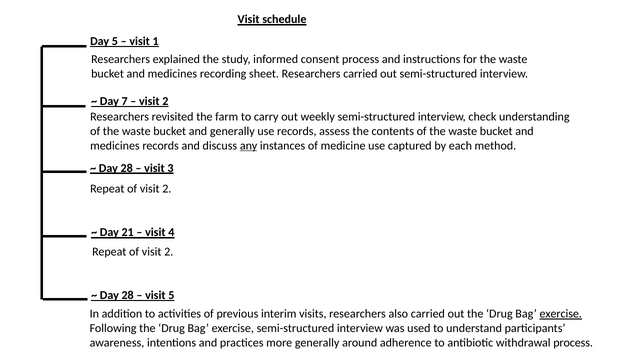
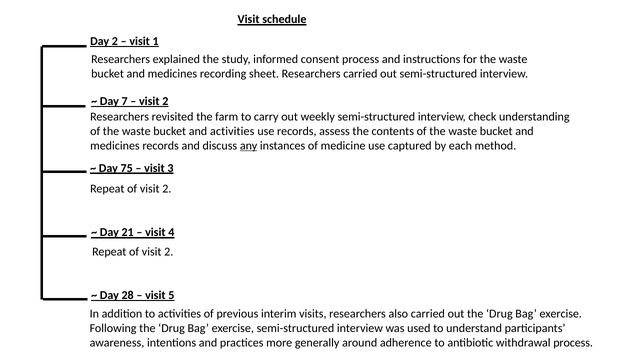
Day 5: 5 -> 2 (115, 41)
and generally: generally -> activities (232, 131)
28: 28 -> 75 (127, 168)
exercise underline: present -> none (561, 314)
